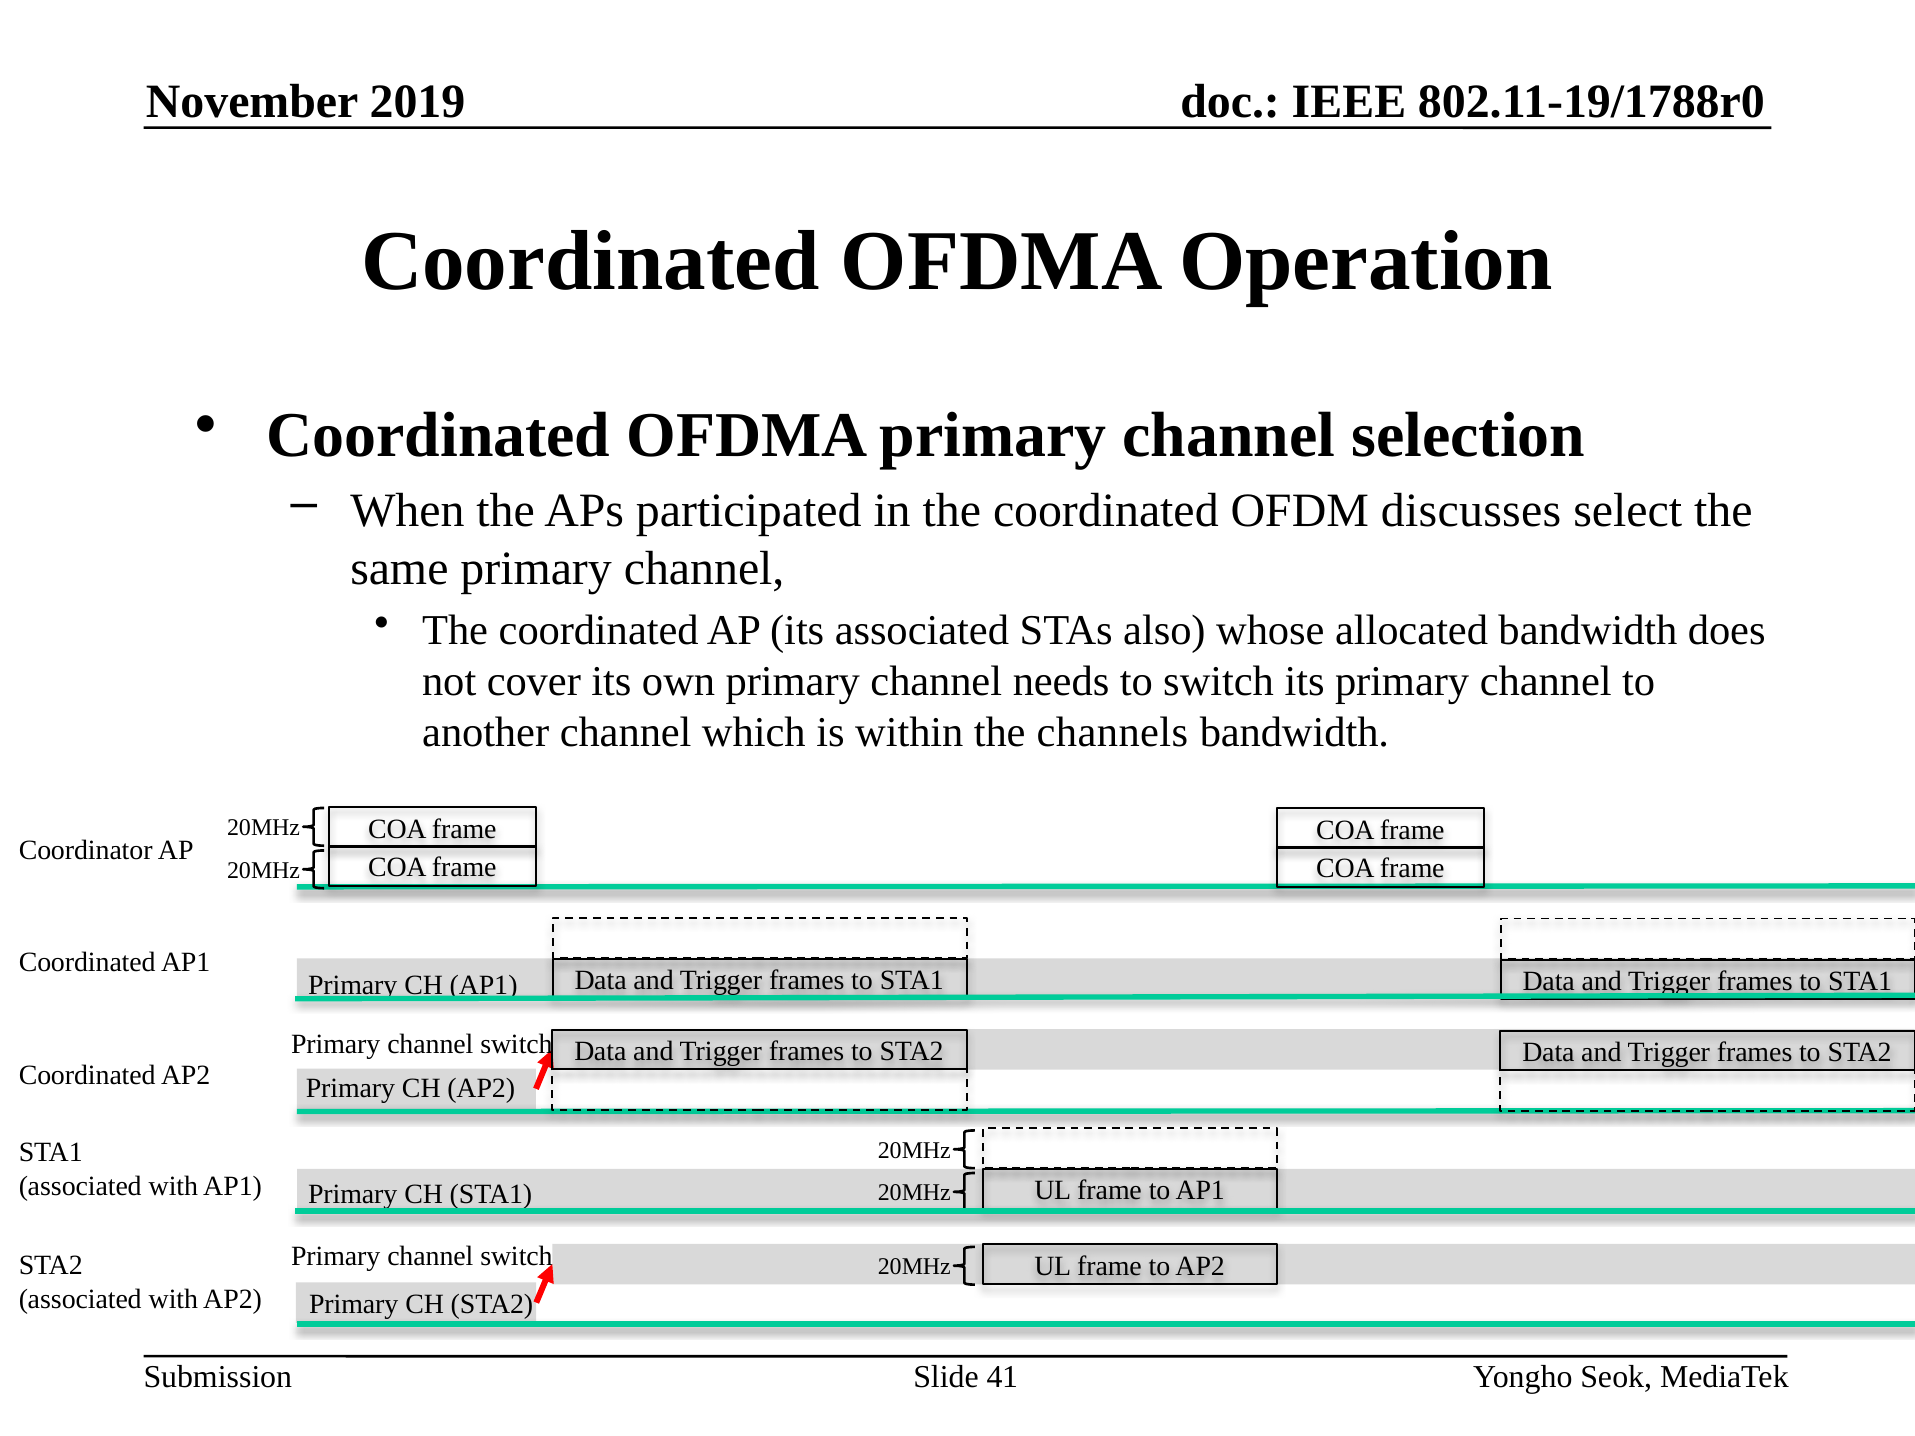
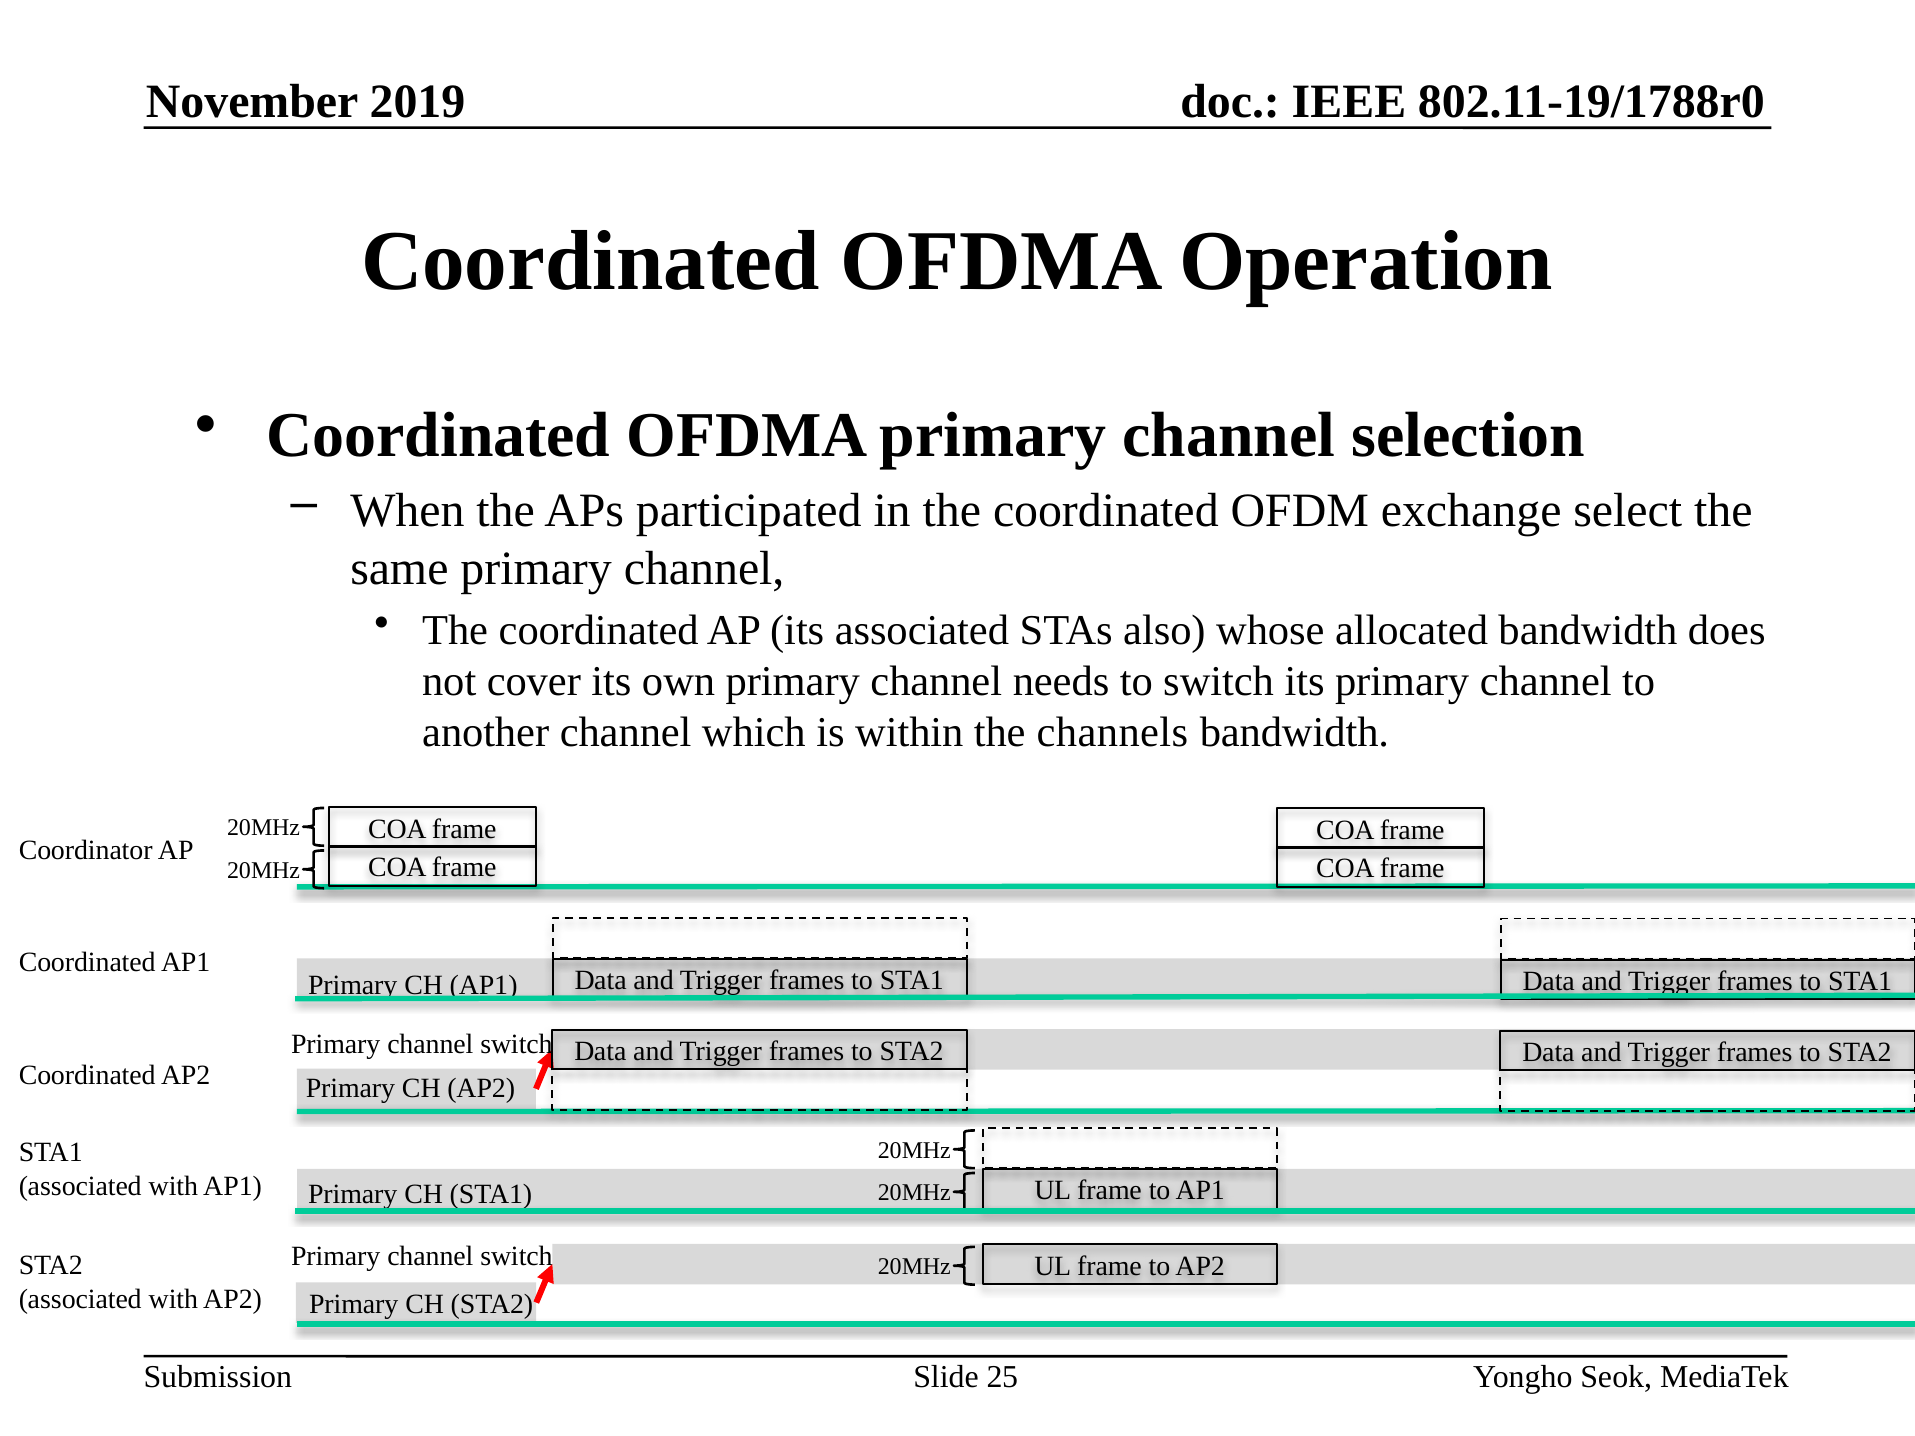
discusses: discusses -> exchange (1471, 511)
41: 41 -> 25 (1002, 1377)
